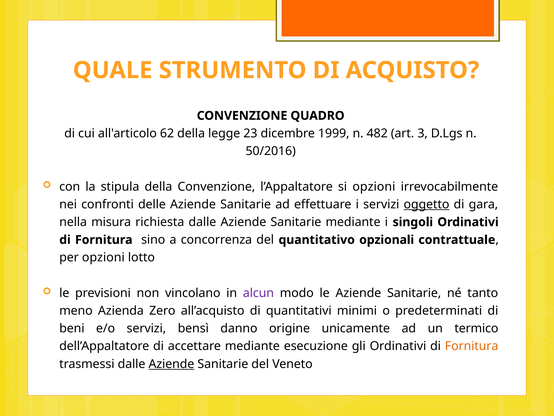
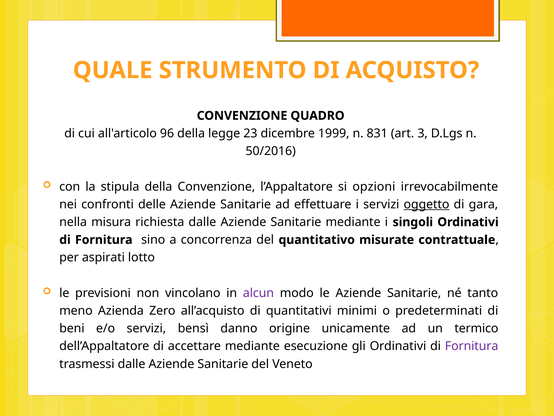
62: 62 -> 96 (167, 133)
482: 482 -> 831 (377, 133)
opzionali: opzionali -> misurate (387, 240)
per opzioni: opzioni -> aspirati (103, 257)
Fornitura colour: orange -> purple (472, 346)
Aziende underline: present -> none (171, 364)
